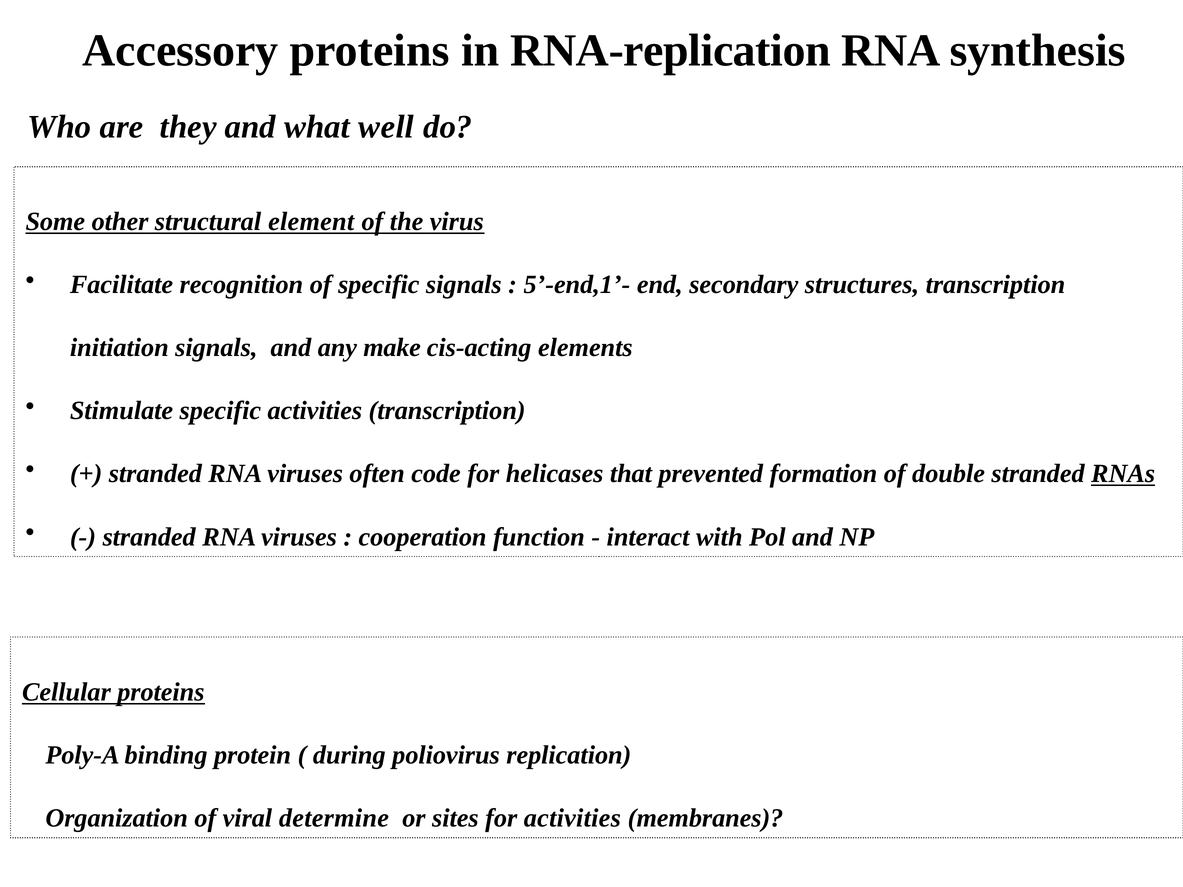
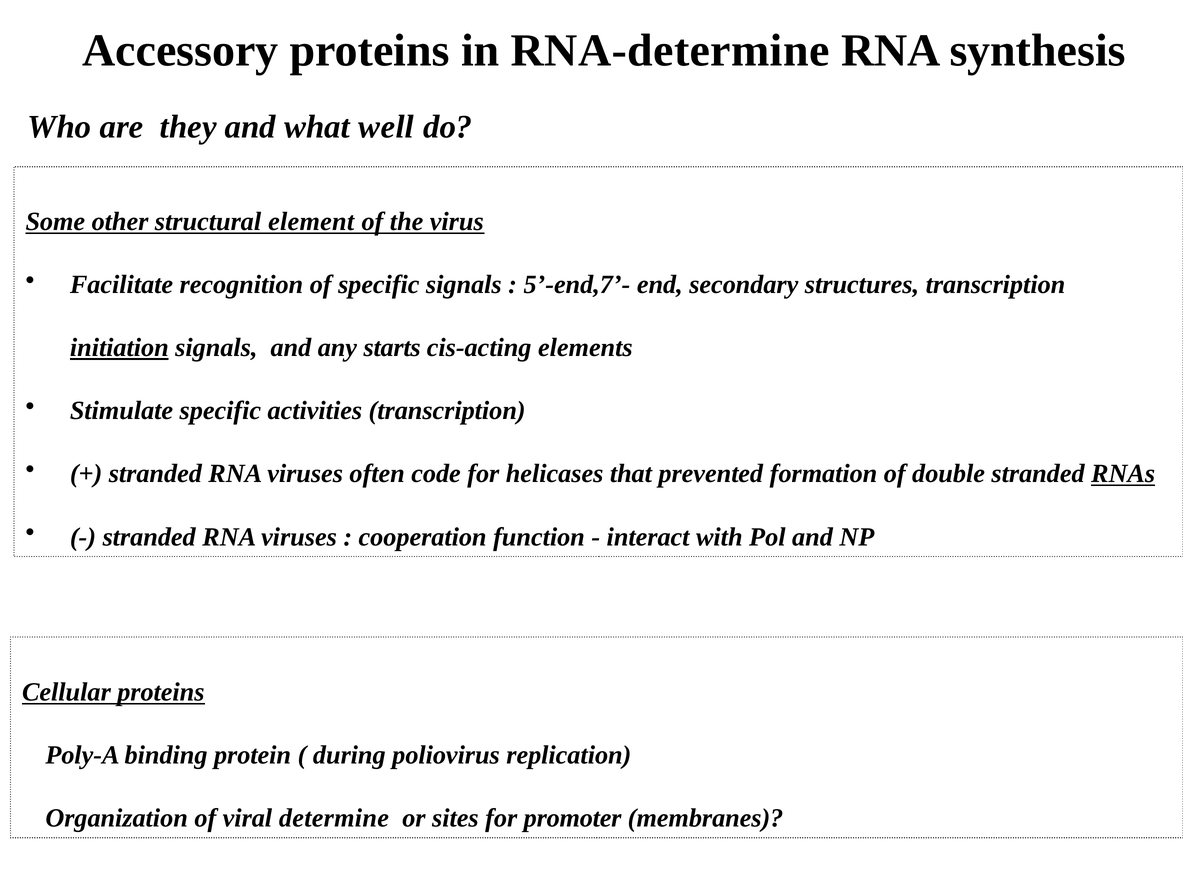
RNA-replication: RNA-replication -> RNA-determine (670, 50)
5’-end,1’-: 5’-end,1’- -> 5’-end,7’- (577, 285)
initiation underline: none -> present (119, 348)
make: make -> starts (392, 348)
for activities: activities -> promoter (573, 818)
